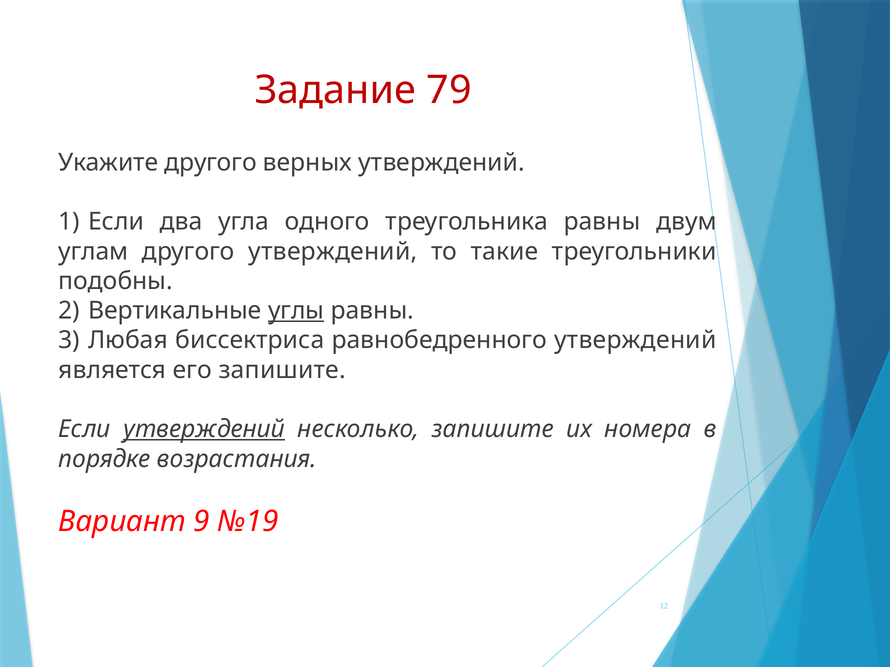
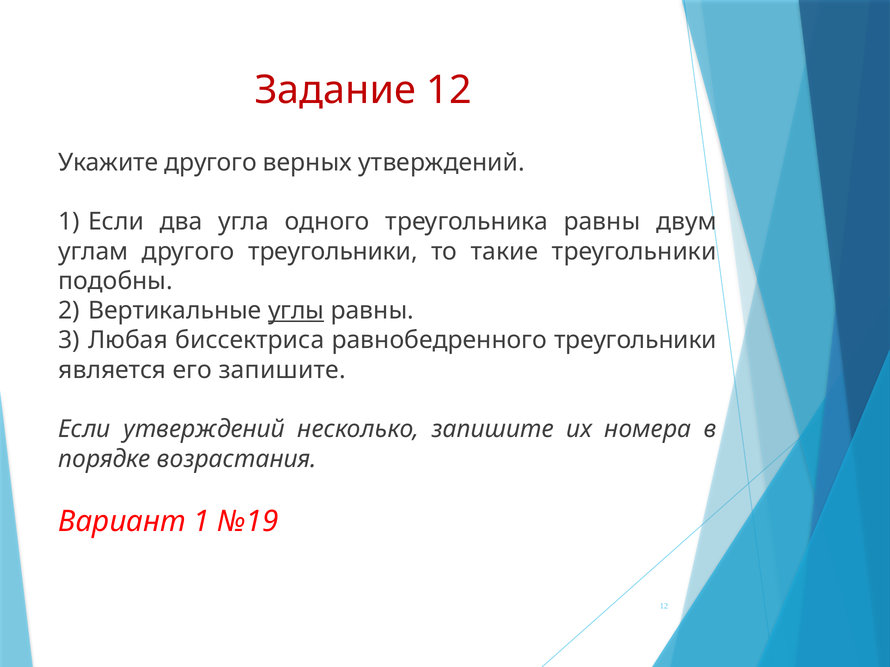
Задание 79: 79 -> 12 (449, 90)
другого утверждений: утверждений -> треугольники (333, 252)
равнобедренного утверждений: утверждений -> треугольники (635, 341)
утверждений underline: present -> none (204, 430)
Вариант 9: 9 -> 1 (202, 522)
